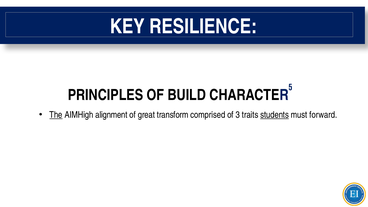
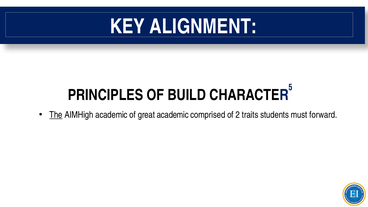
RESILIENCE: RESILIENCE -> ALIGNMENT (203, 27)
AIMHigh alignment: alignment -> academic (111, 115)
great transform: transform -> academic (173, 115)
3: 3 -> 2 (238, 115)
students underline: present -> none (275, 115)
